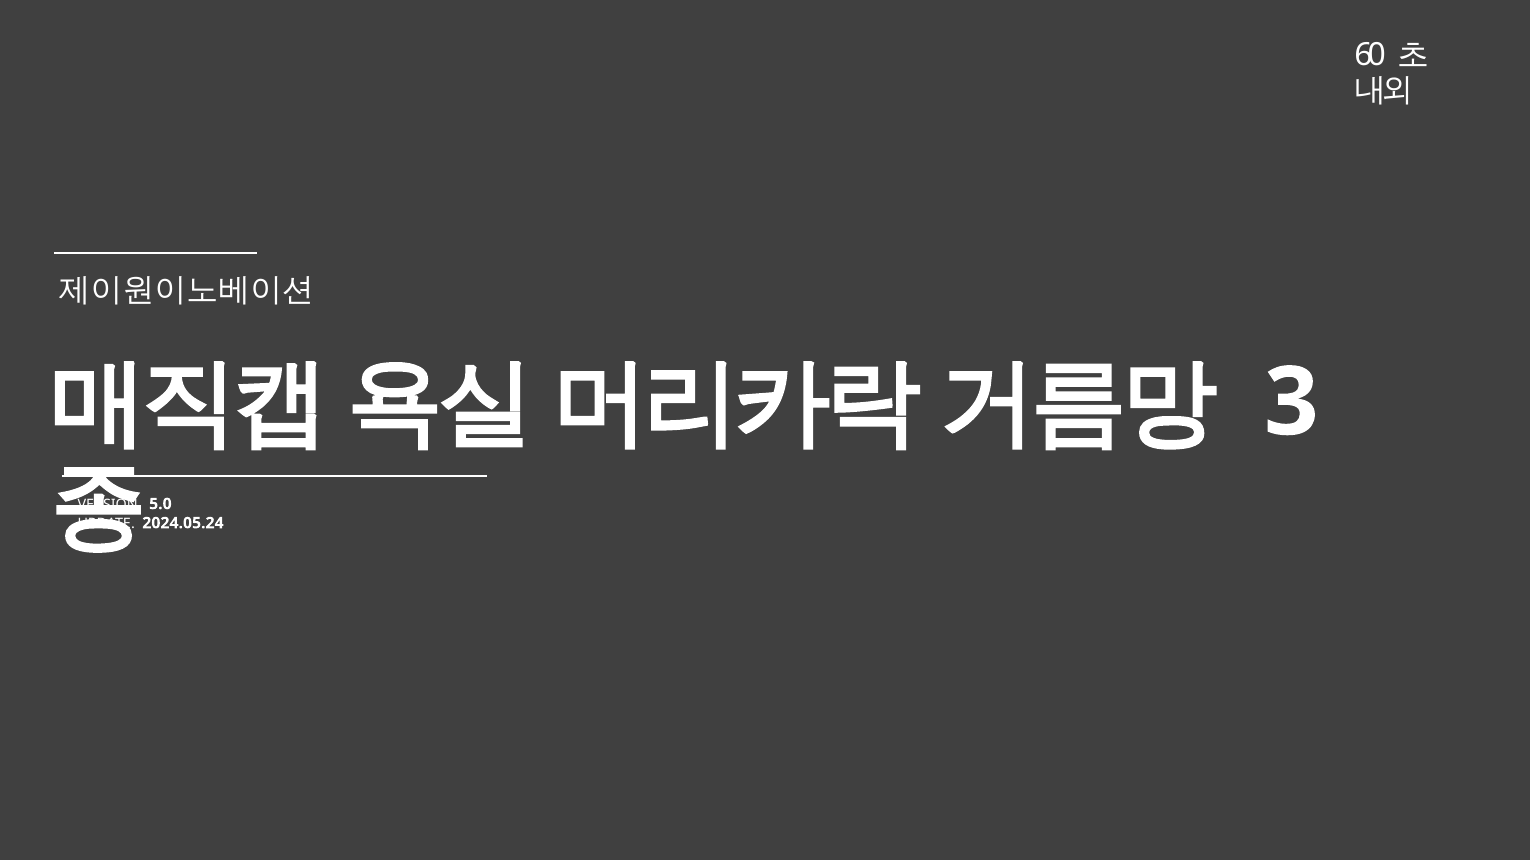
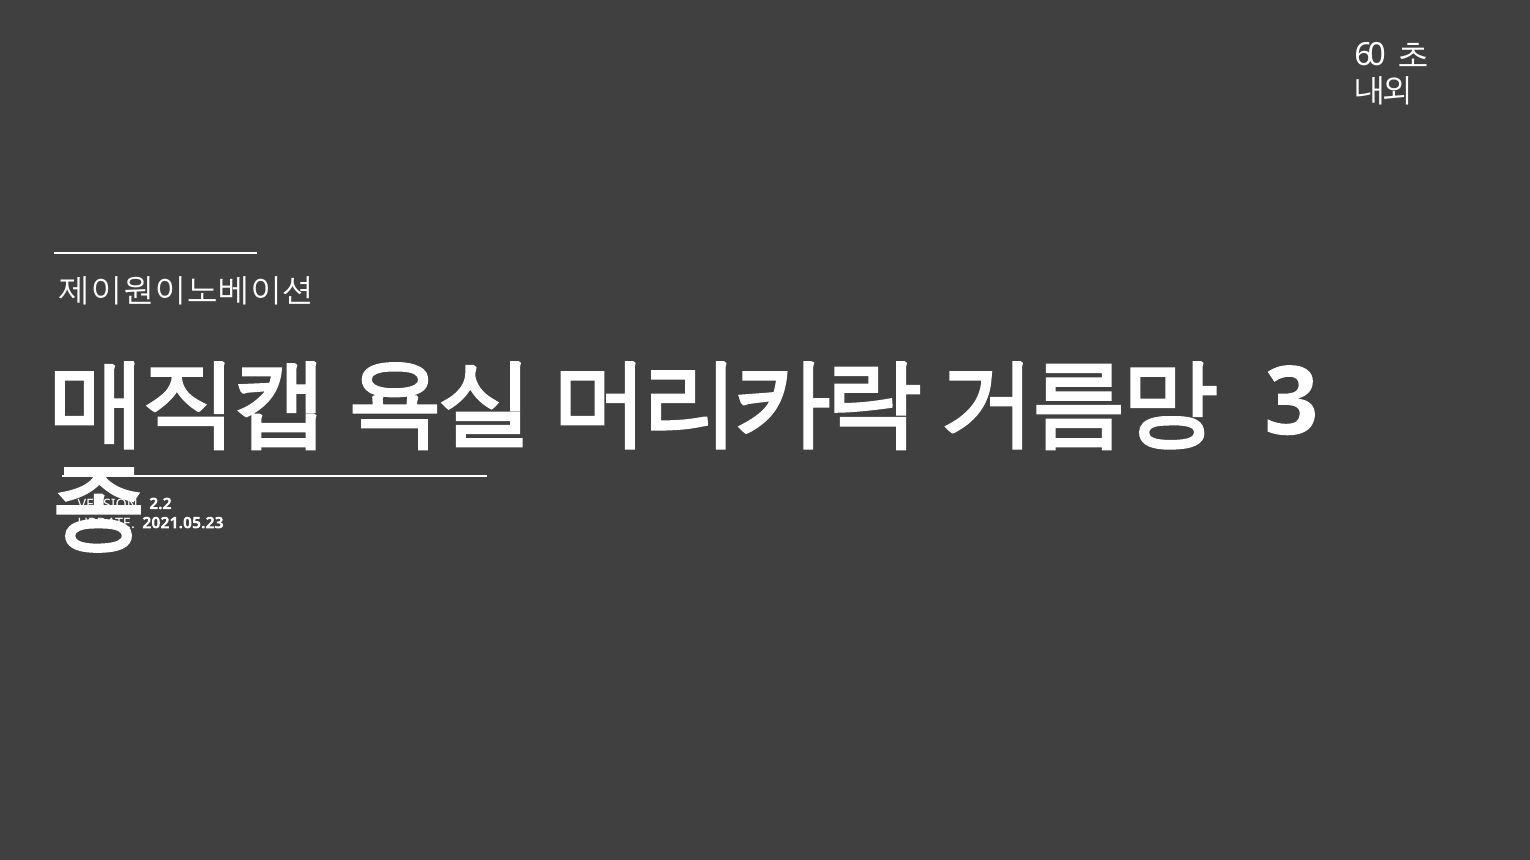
5.0: 5.0 -> 2.2 (160, 504)
2024.05.24: 2024.05.24 -> 2021.05.23 (183, 523)
